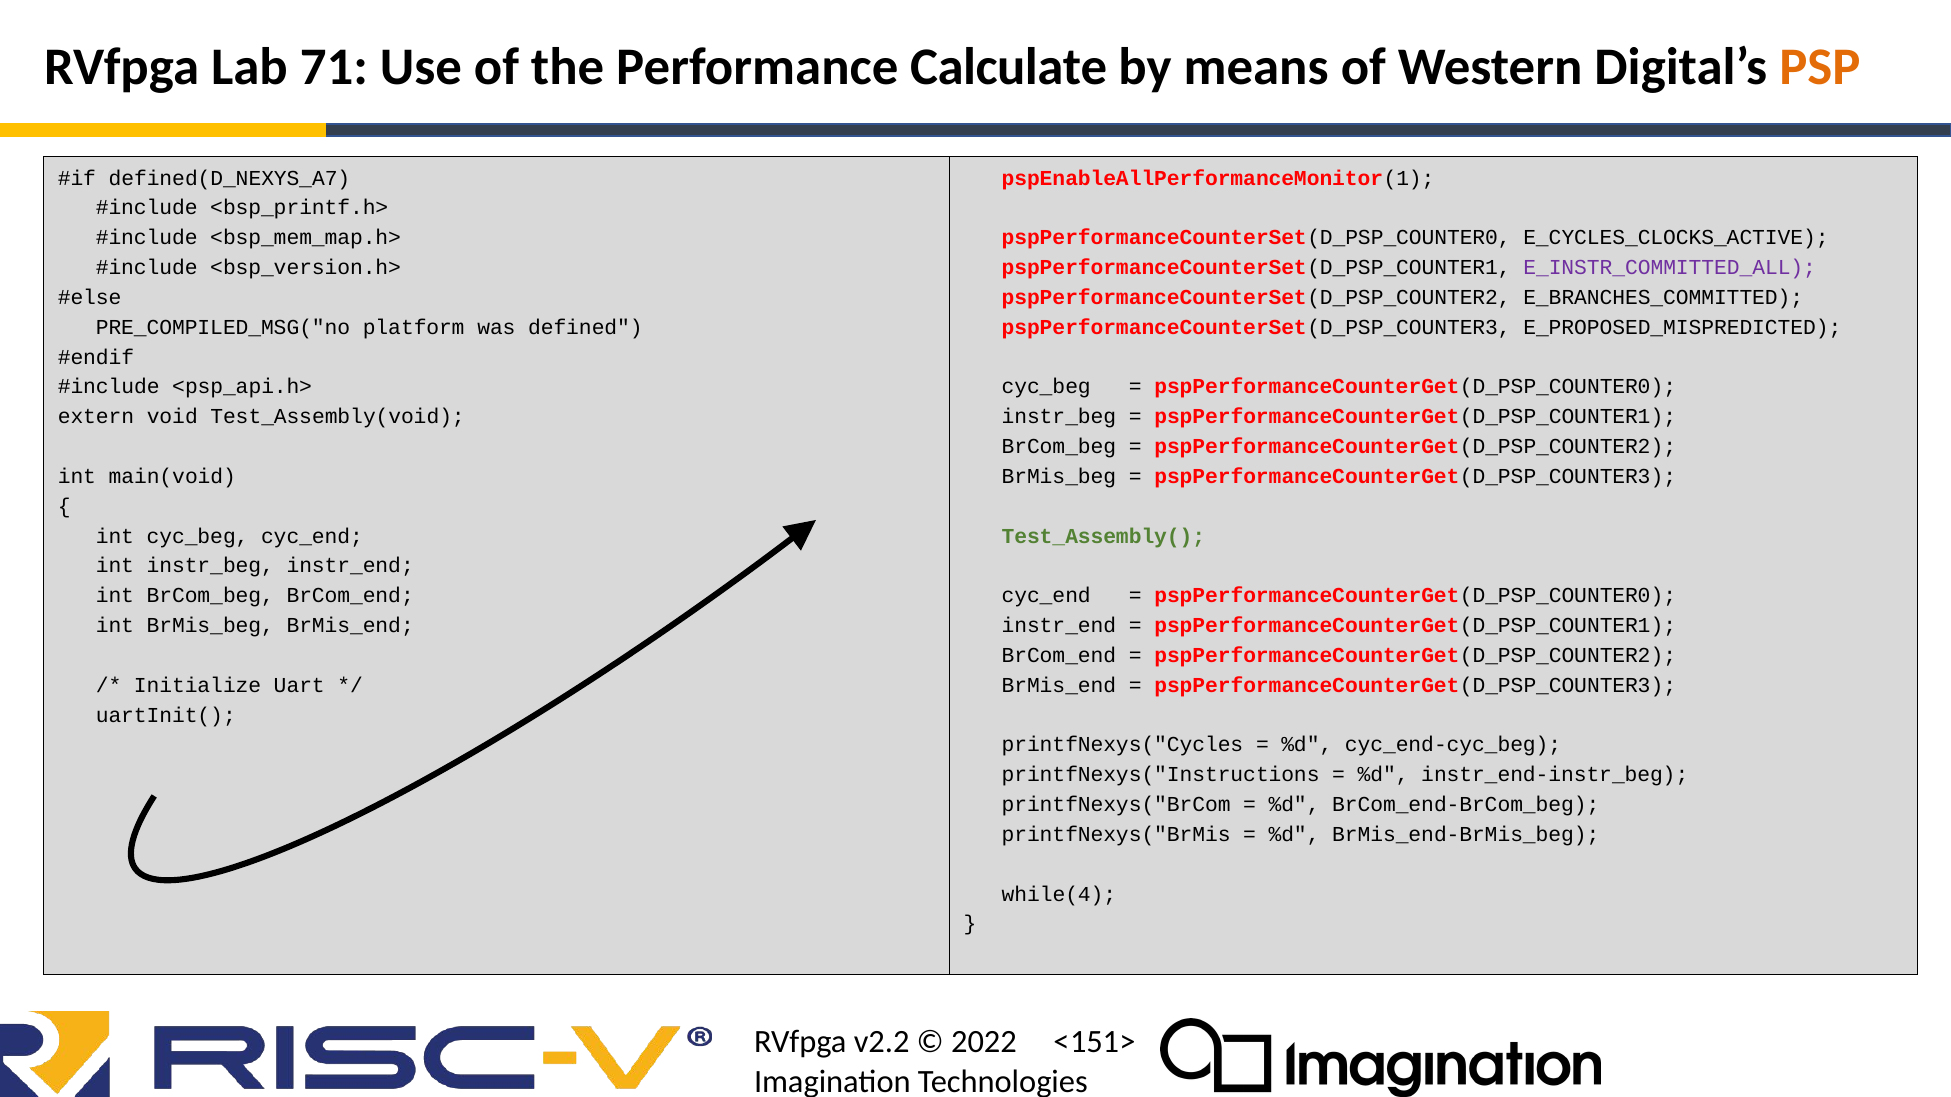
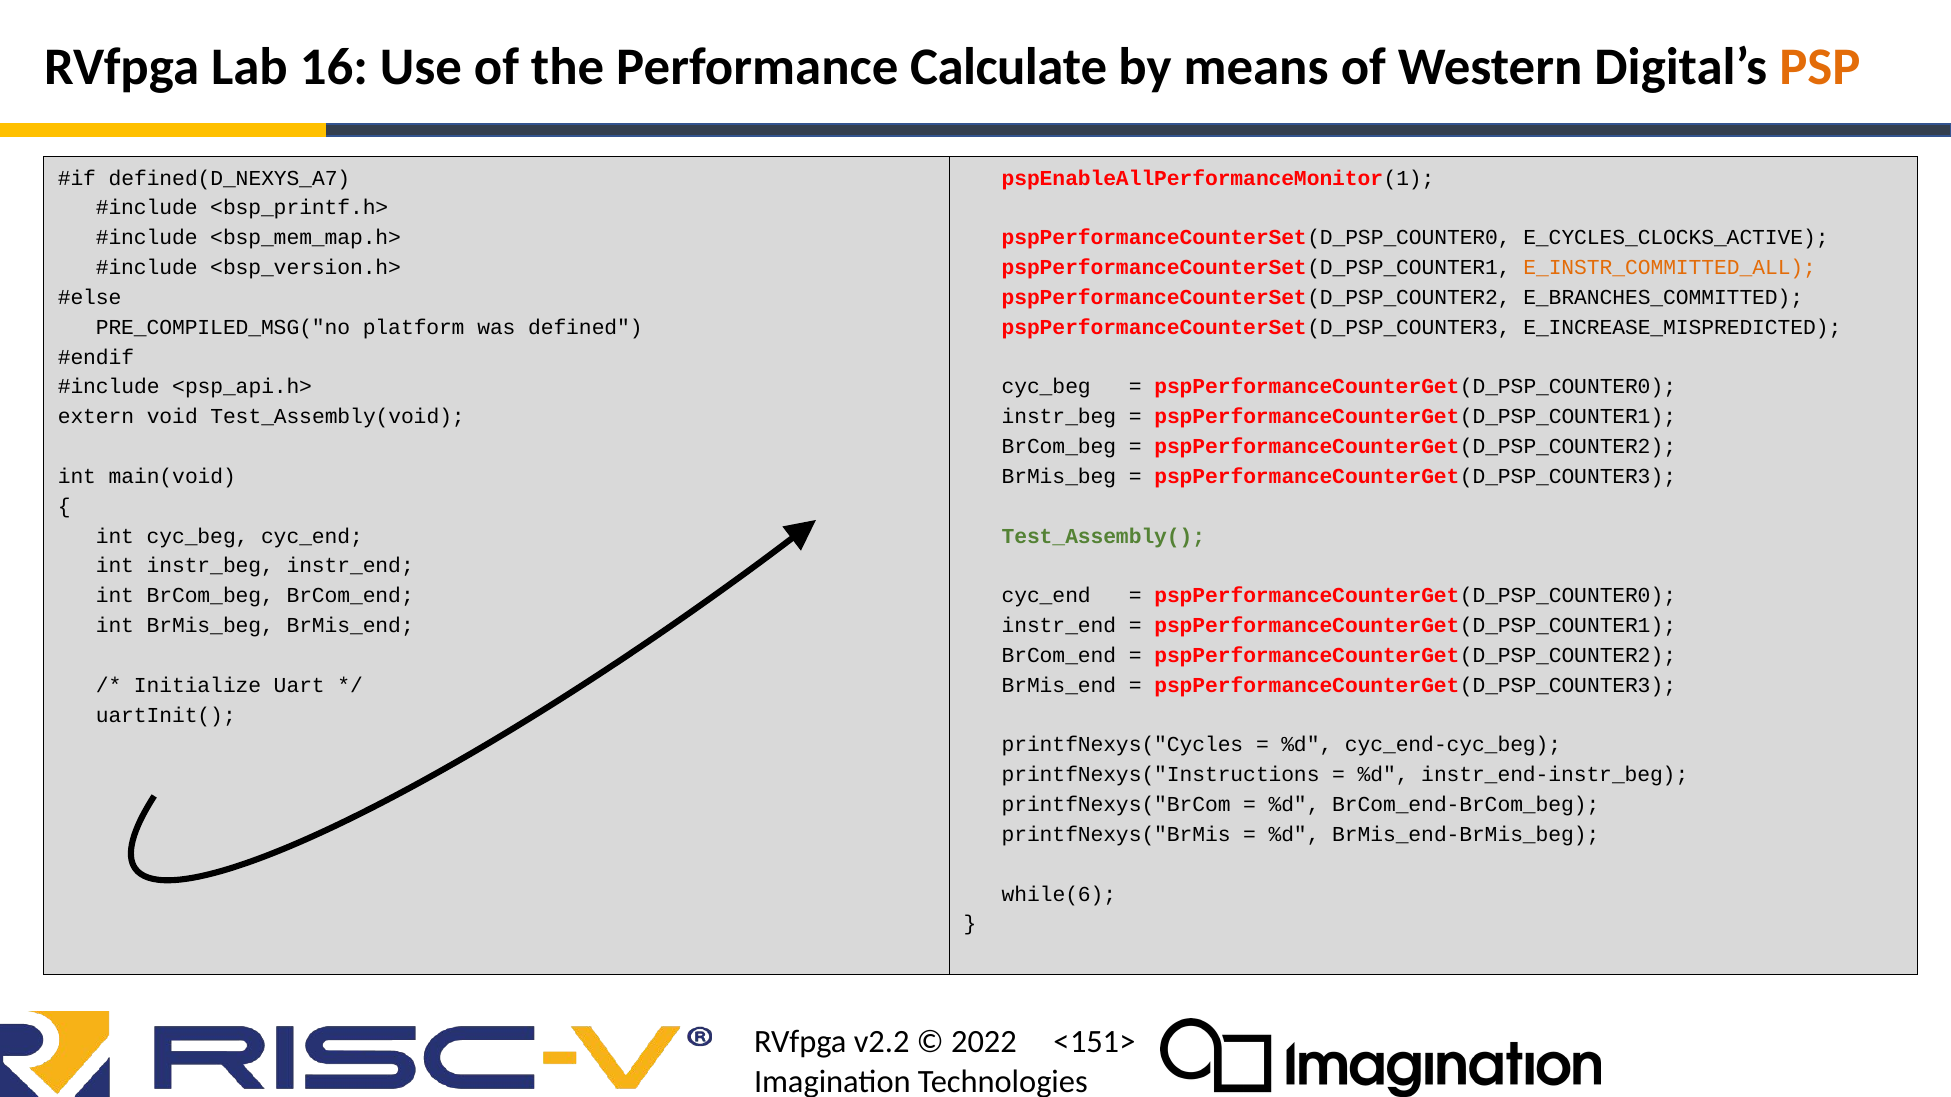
71: 71 -> 16 (334, 67)
E_INSTR_COMMITTED_ALL colour: purple -> orange (1670, 268)
E_PROPOSED_MISPREDICTED: E_PROPOSED_MISPREDICTED -> E_INCREASE_MISPREDICTED (1682, 327)
while(4: while(4 -> while(6 (1059, 894)
